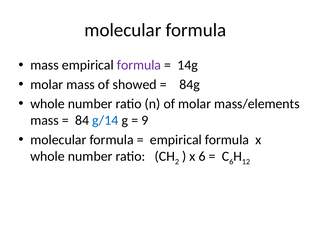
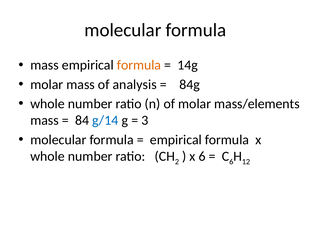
formula colour: purple -> orange (139, 65)
showed: showed -> analysis (135, 85)
9: 9 -> 3 (145, 121)
